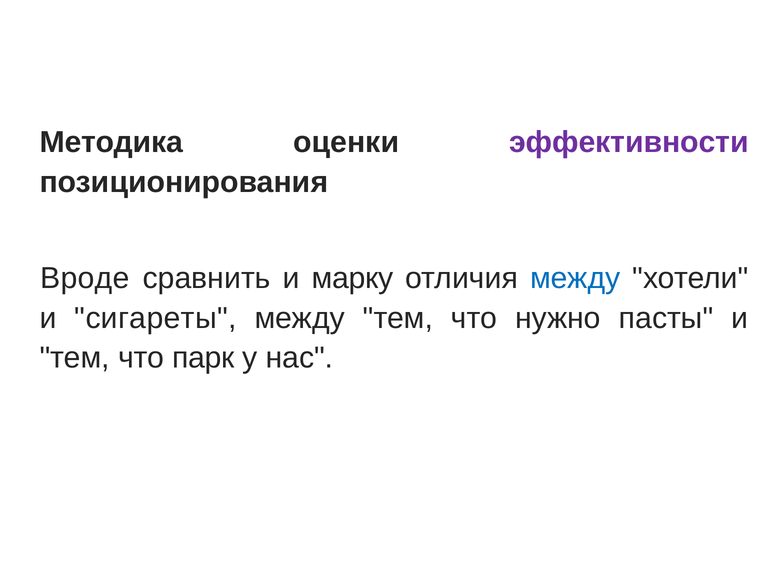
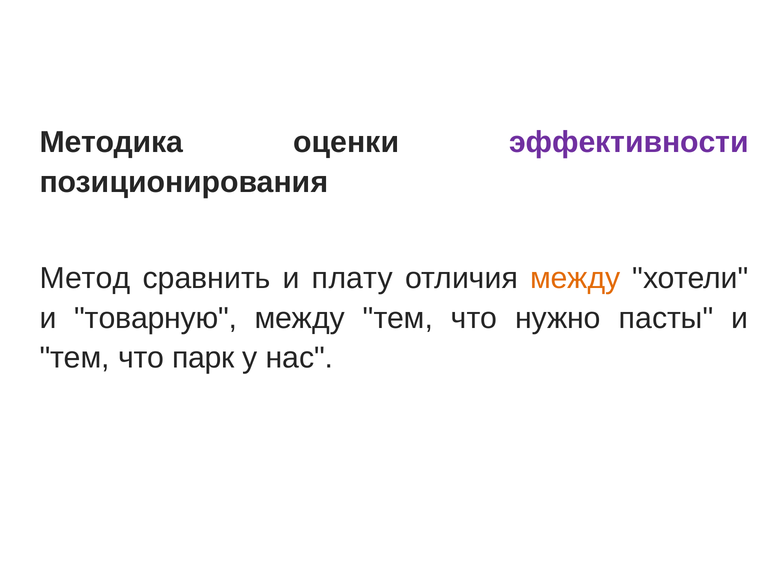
Вроде: Вроде -> Метод (85, 278)
марку: марку -> плату (352, 278)
между colour: blue -> orange (575, 278)
сигареты: сигареты -> товарную (156, 318)
